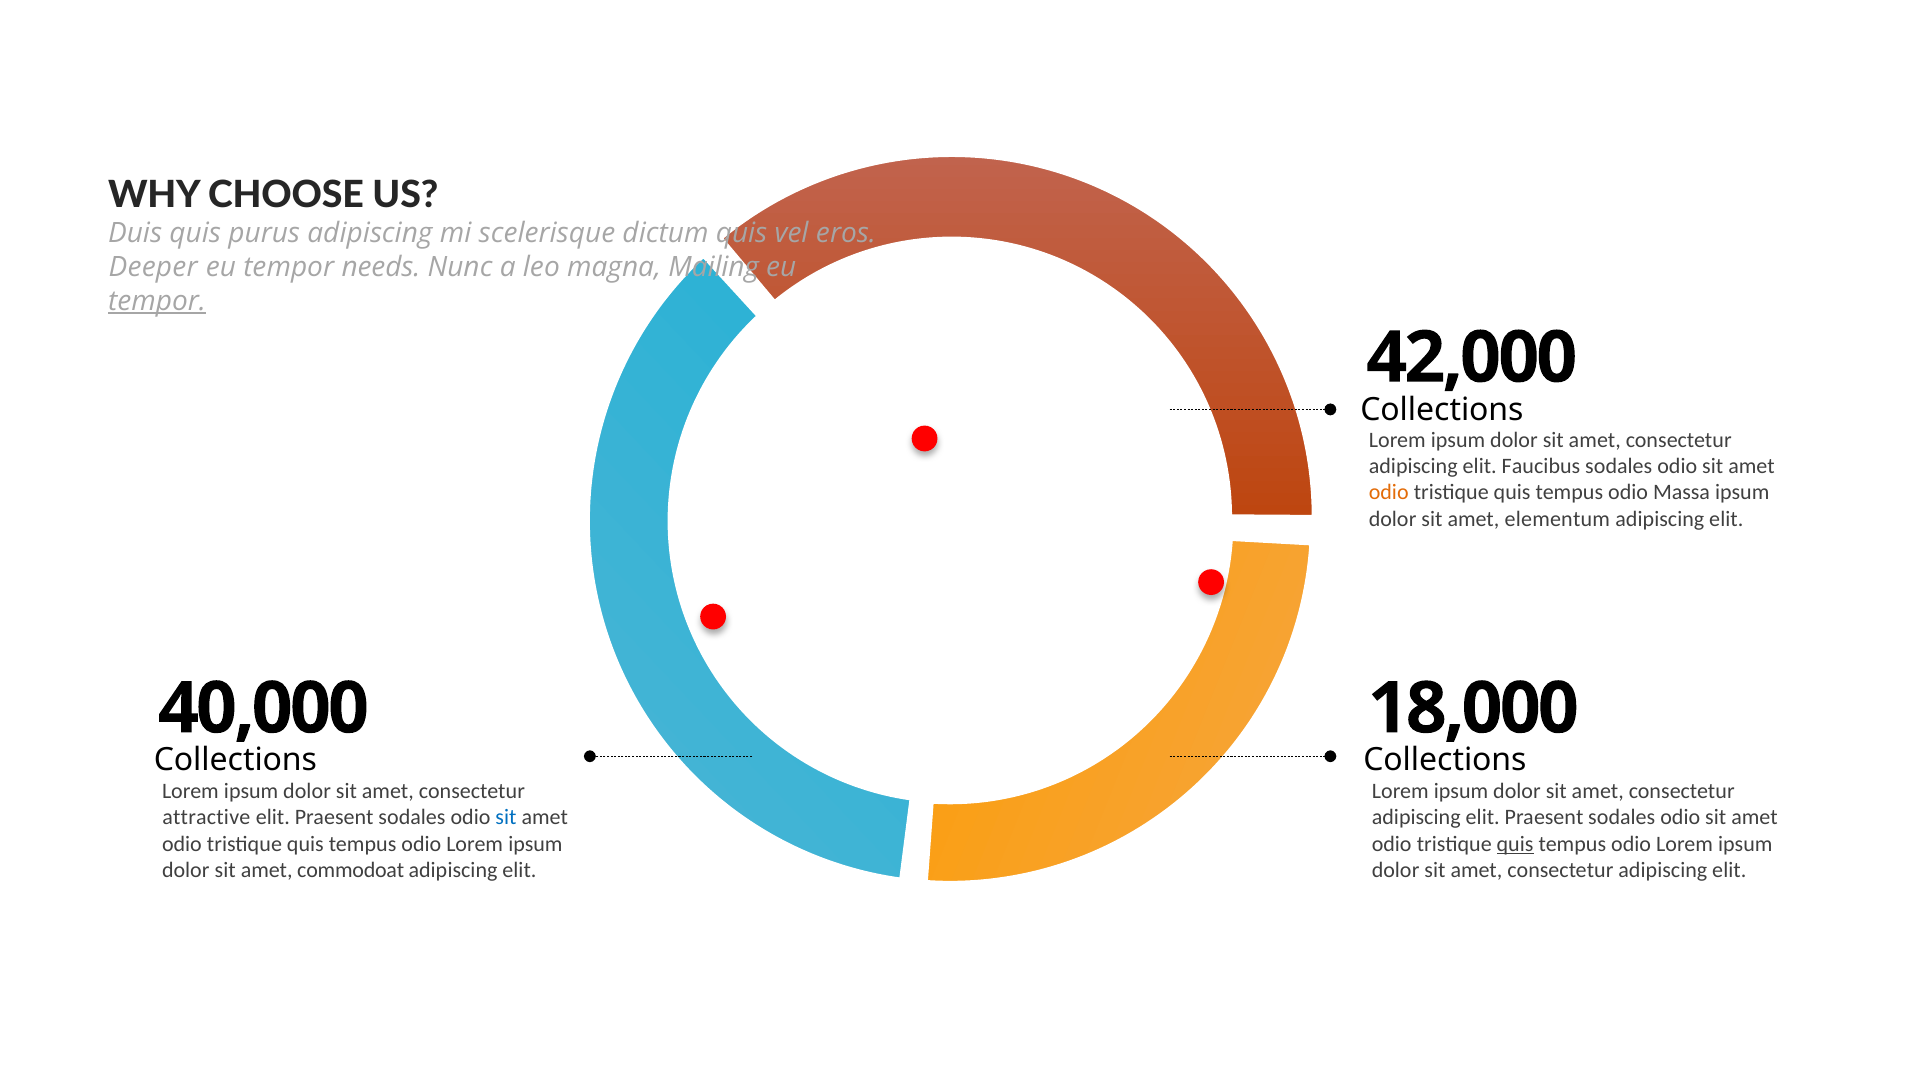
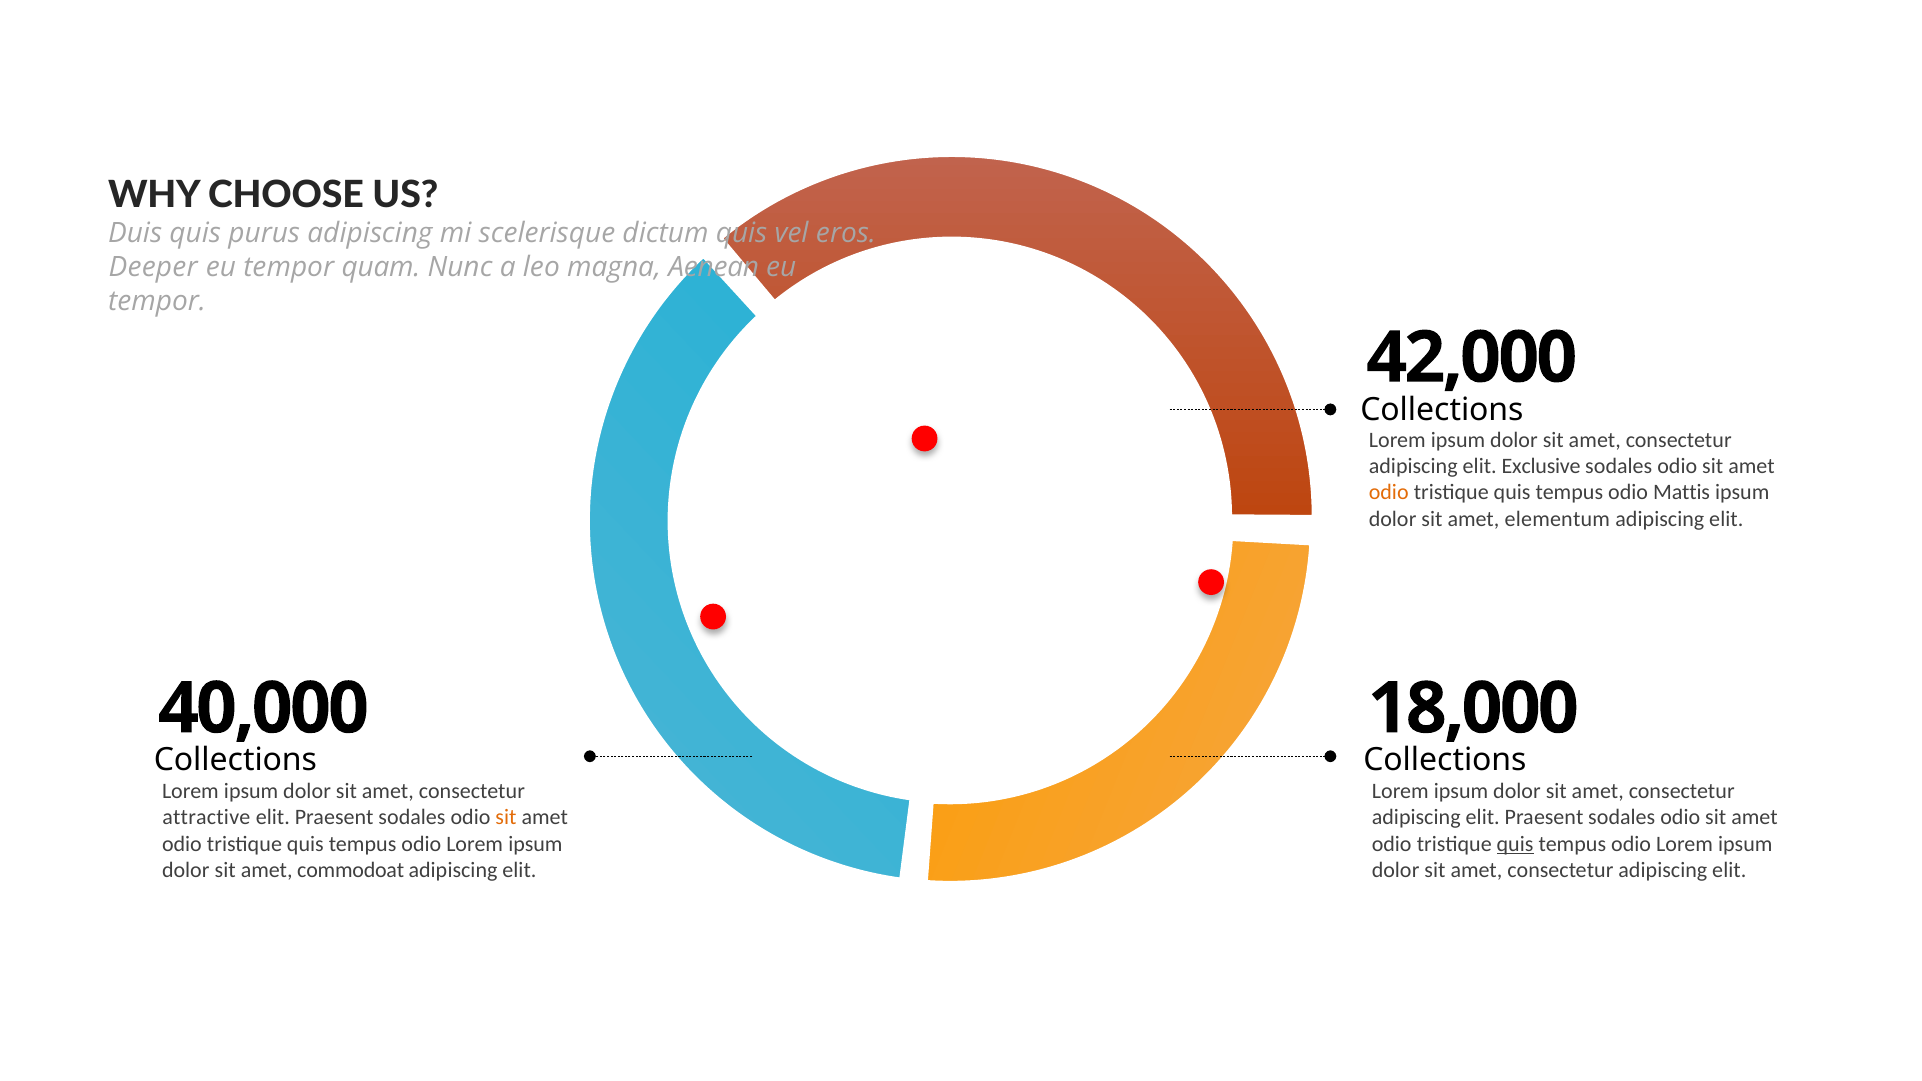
needs: needs -> quam (381, 267)
Mailing: Mailing -> Aenean (714, 267)
tempor underline: present -> none (157, 301)
Faucibus: Faucibus -> Exclusive (1541, 466)
Massa: Massa -> Mattis (1682, 493)
sit colour: blue -> orange (506, 818)
